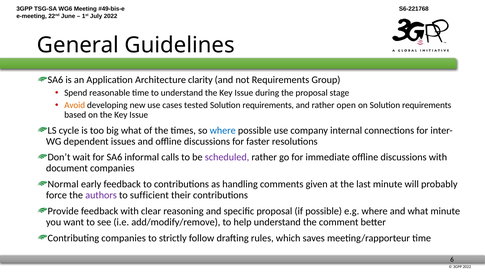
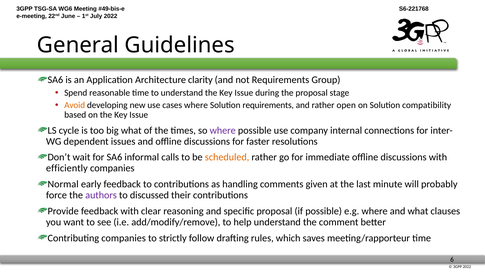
cases tested: tested -> where (196, 105)
on Solution requirements: requirements -> compatibility (427, 105)
where colour: blue -> purple (223, 130)
scheduled colour: purple -> orange (227, 157)
document: document -> efficiently (67, 168)
sufficient: sufficient -> discussed (149, 195)
what minute: minute -> clauses (445, 211)
